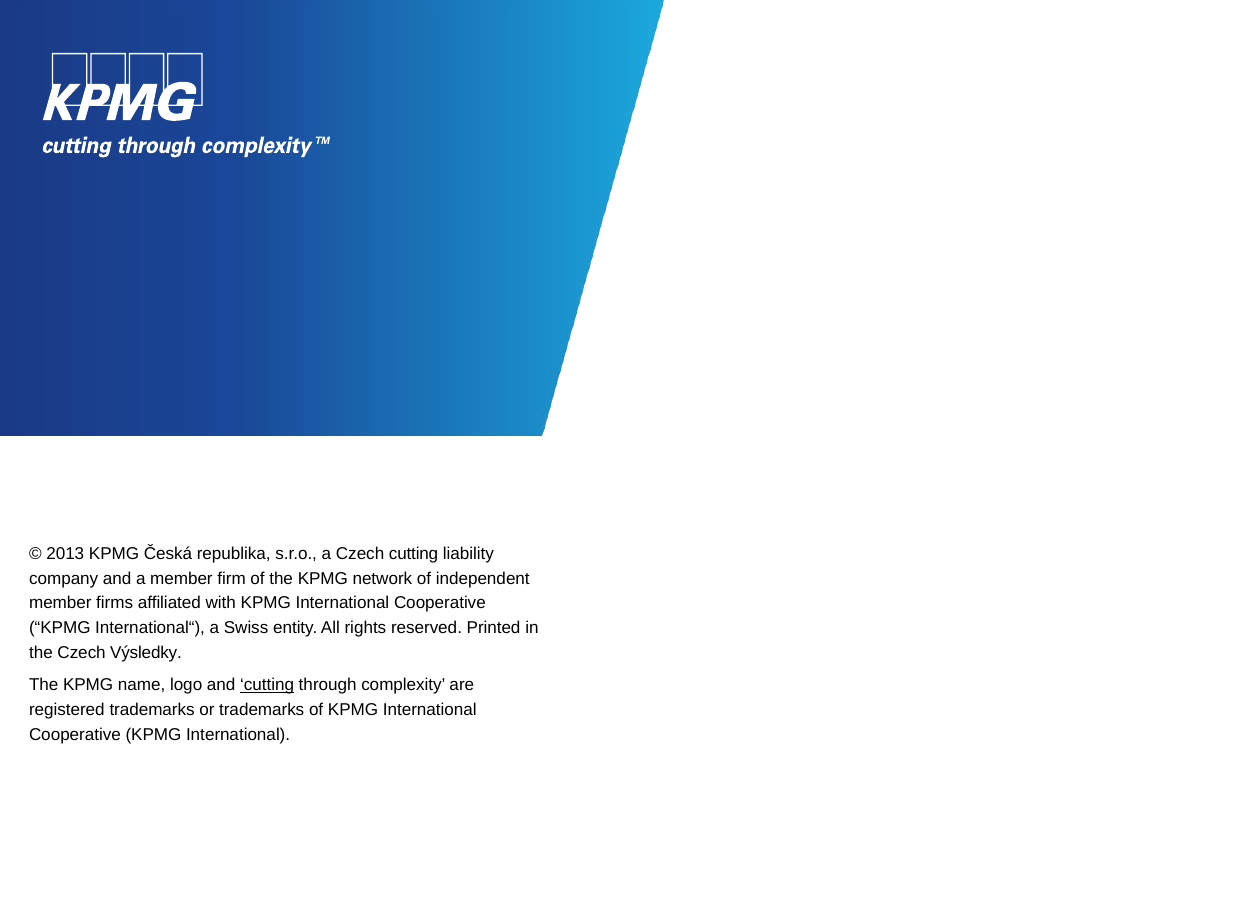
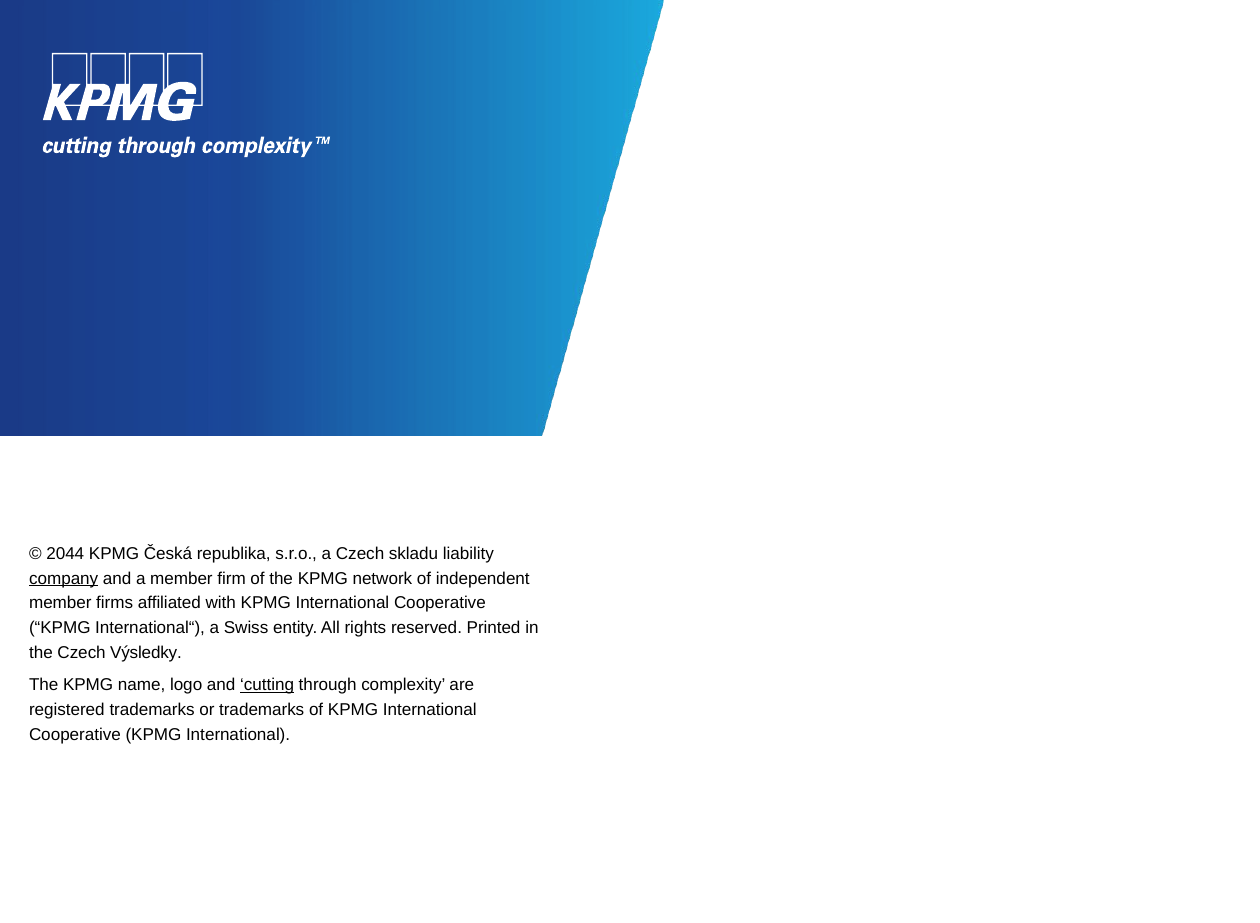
2013: 2013 -> 2044 (65, 554)
Czech cutting: cutting -> skladu (414, 554)
company underline: none -> present (64, 579)
